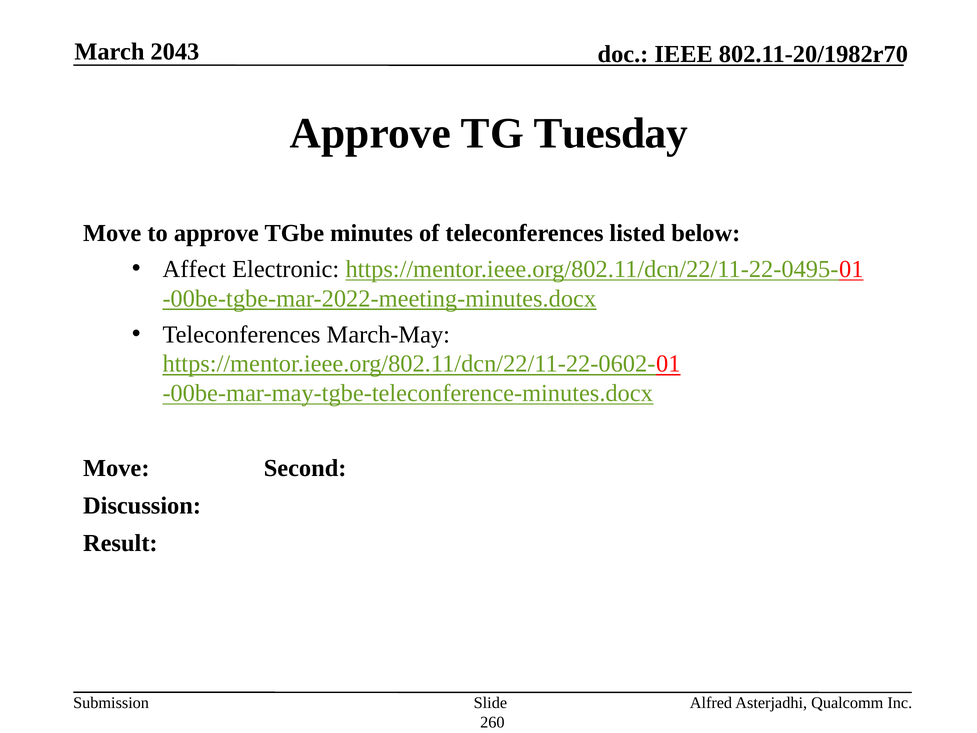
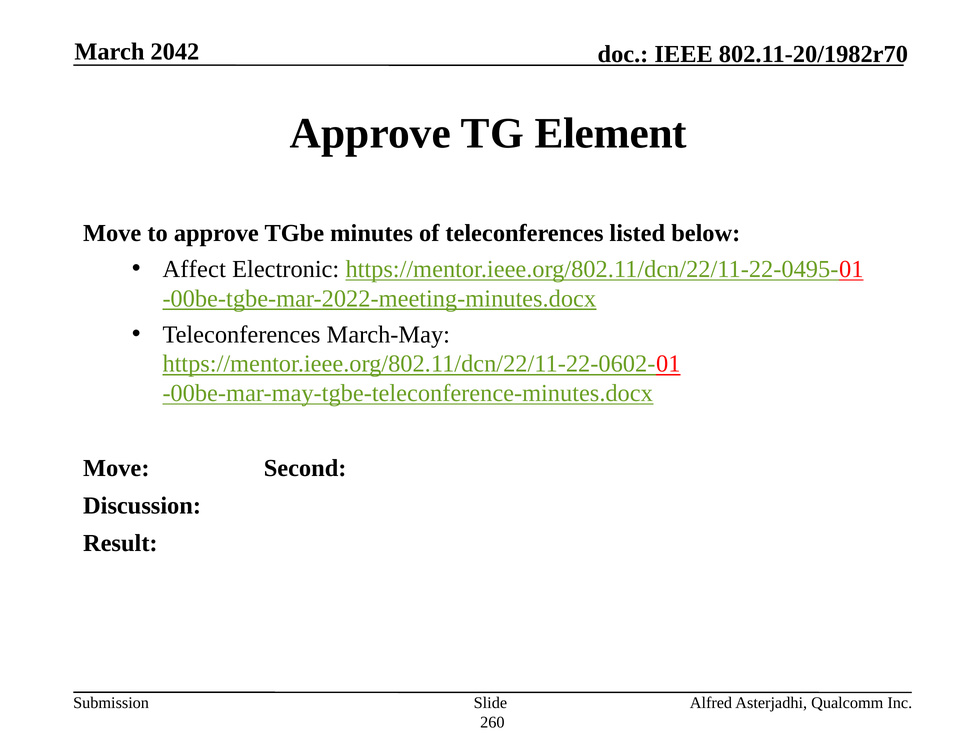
2043: 2043 -> 2042 (175, 52)
Tuesday: Tuesday -> Element (611, 133)
